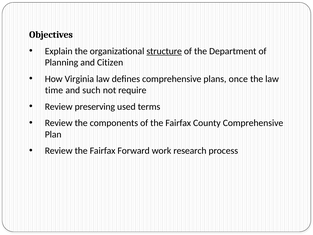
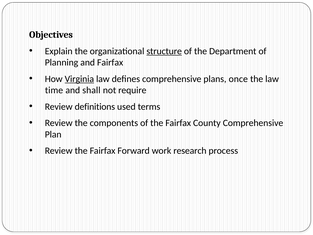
and Citizen: Citizen -> Fairfax (110, 63)
Virginia underline: none -> present (79, 79)
such: such -> shall (91, 90)
preserving: preserving -> definitions (95, 106)
